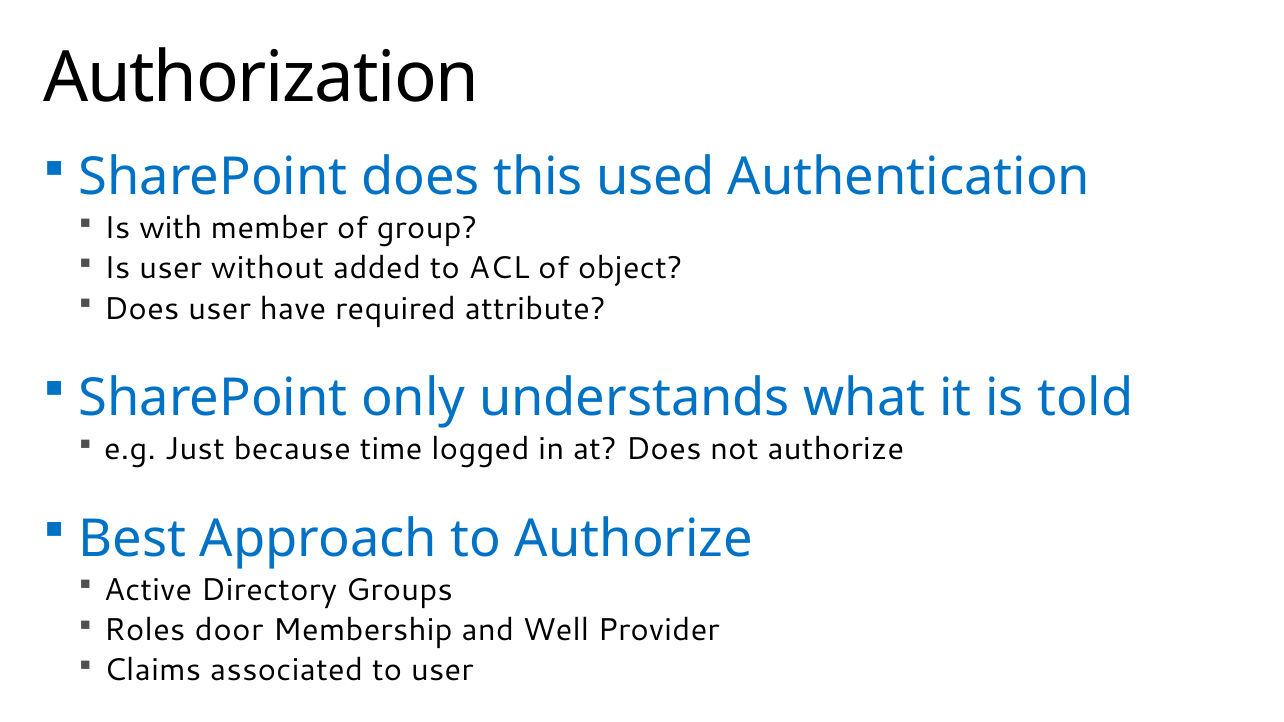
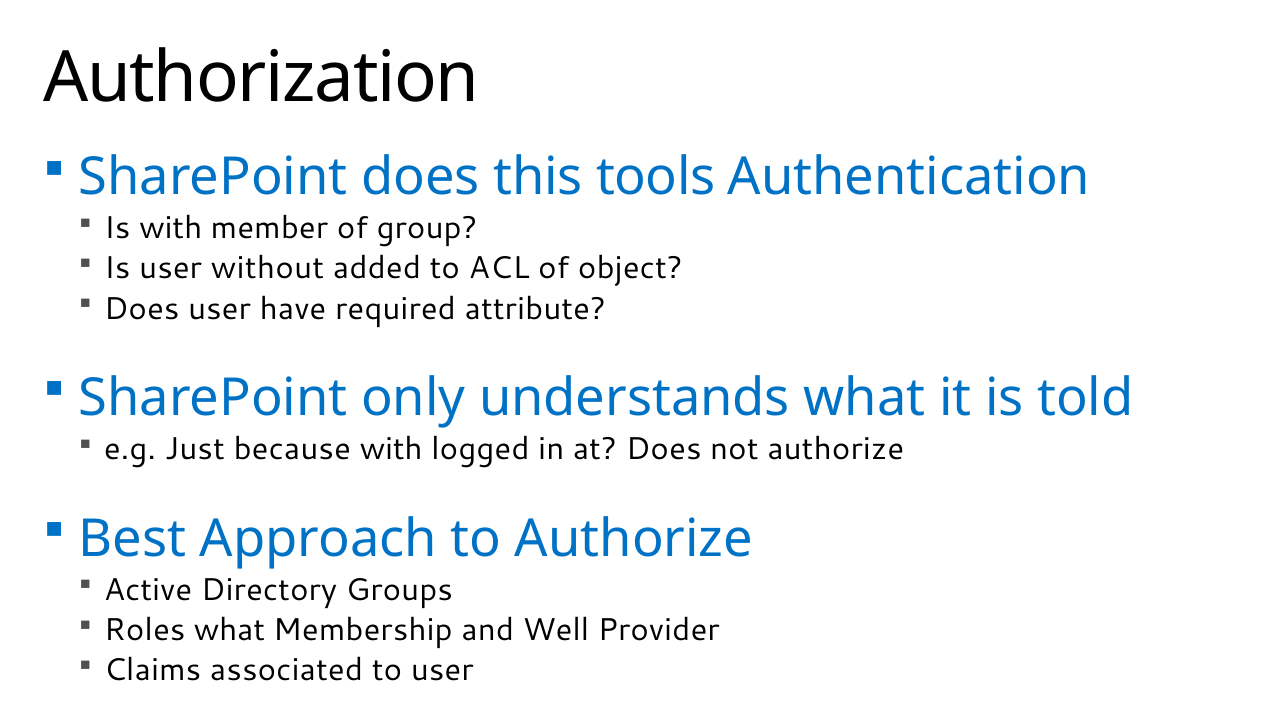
used: used -> tools (656, 177)
because time: time -> with (391, 449)
Roles door: door -> what (229, 630)
